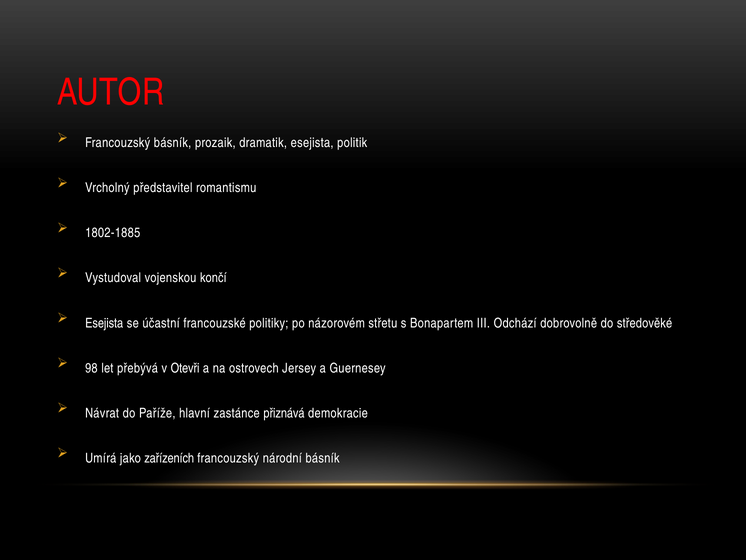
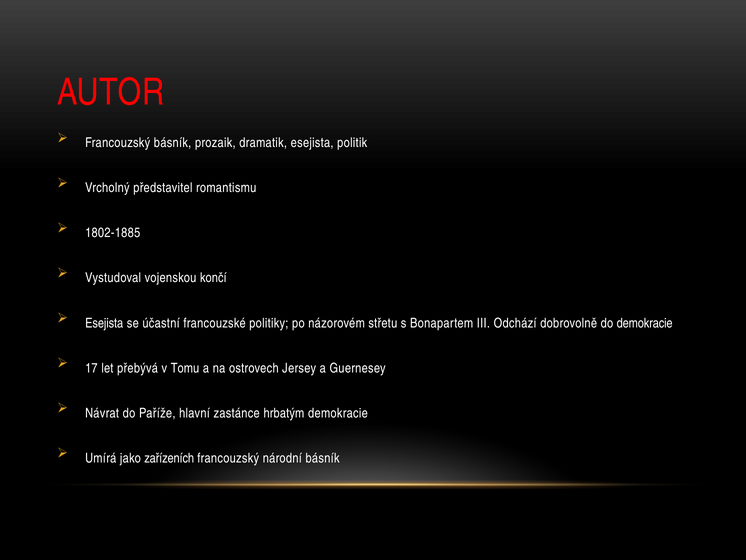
do středověké: středověké -> demokracie (645, 323)
98: 98 -> 17 (91, 368)
Otevři: Otevři -> Tomu (185, 368)
přiznává: přiznává -> hrbatým (284, 413)
